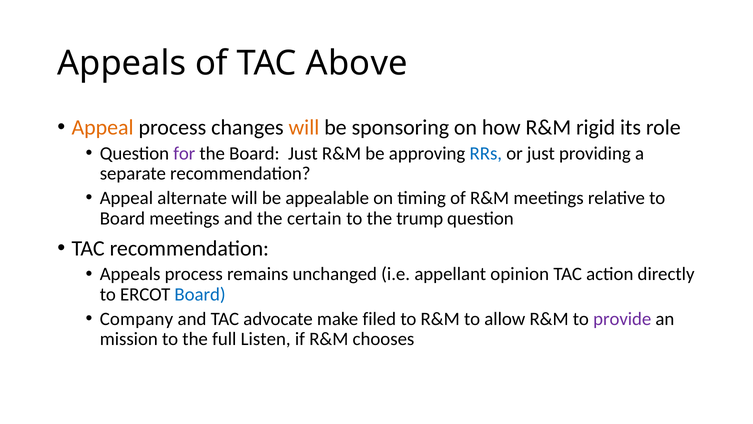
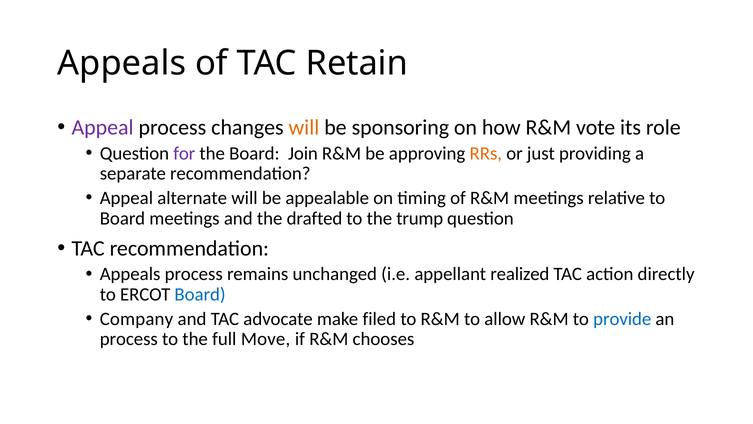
Above: Above -> Retain (357, 63)
Appeal colour: orange -> purple (103, 127)
rigid: rigid -> vote (596, 127)
Board Just: Just -> Join (303, 153)
RRs colour: blue -> orange (486, 153)
certain: certain -> drafted (314, 218)
opinion: opinion -> realized (520, 274)
provide colour: purple -> blue (622, 319)
mission: mission -> process (129, 339)
Listen: Listen -> Move (266, 339)
